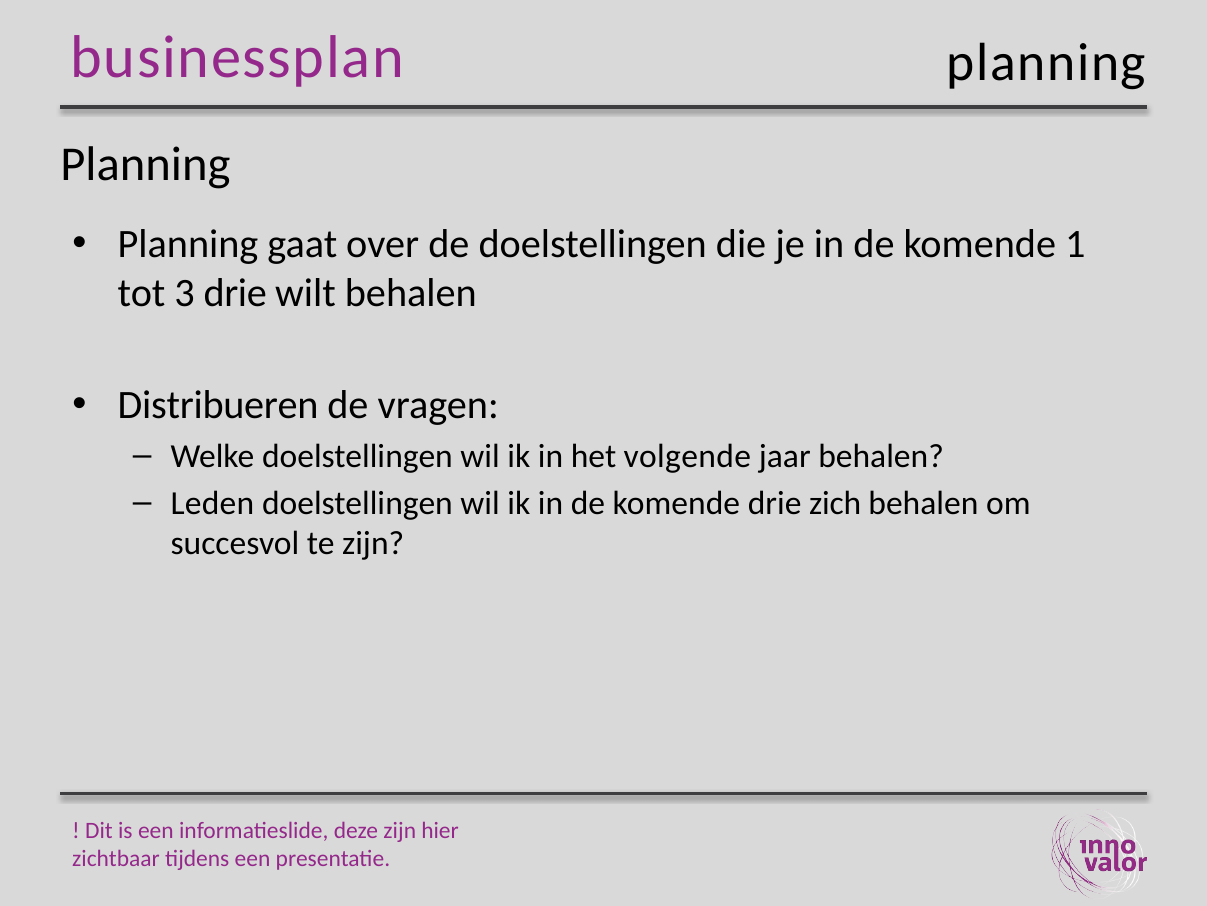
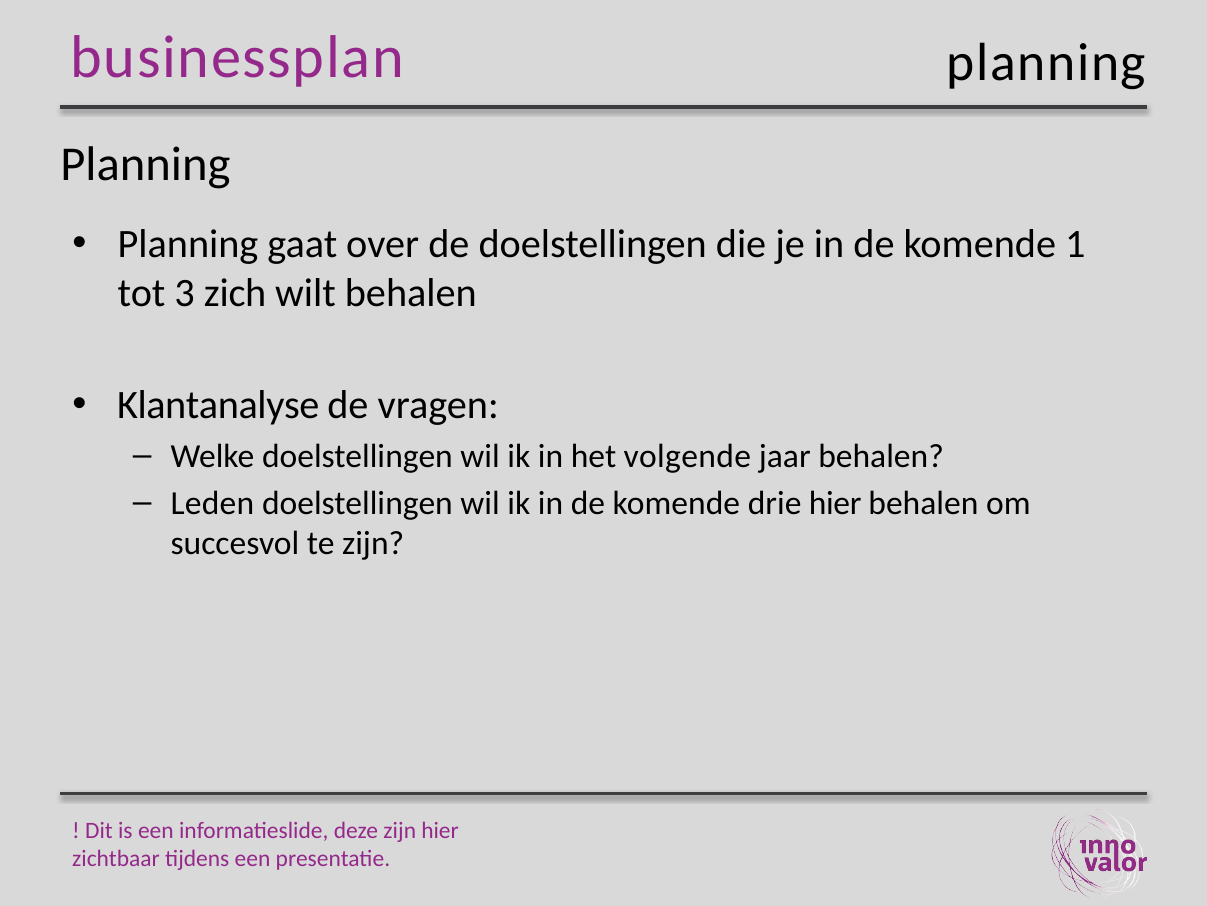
3 drie: drie -> zich (235, 293)
Distribueren: Distribueren -> Klantanalyse (218, 405)
drie zich: zich -> hier (835, 503)
